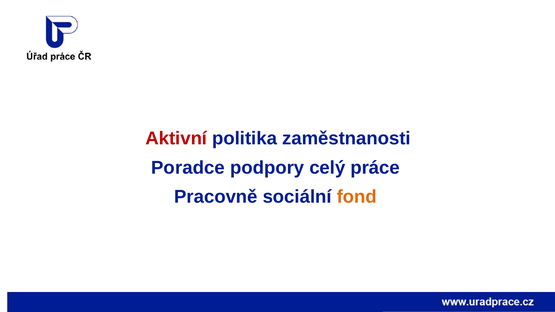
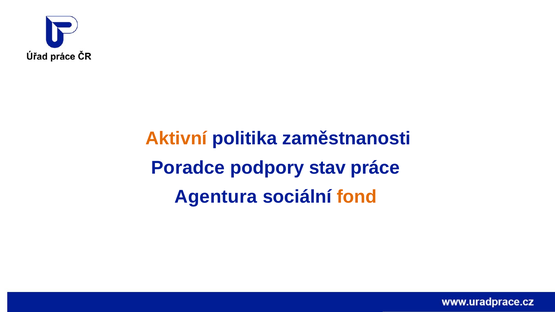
Aktivní colour: red -> orange (176, 139)
celý: celý -> stav (327, 168)
Pracovně: Pracovně -> Agentura (216, 197)
